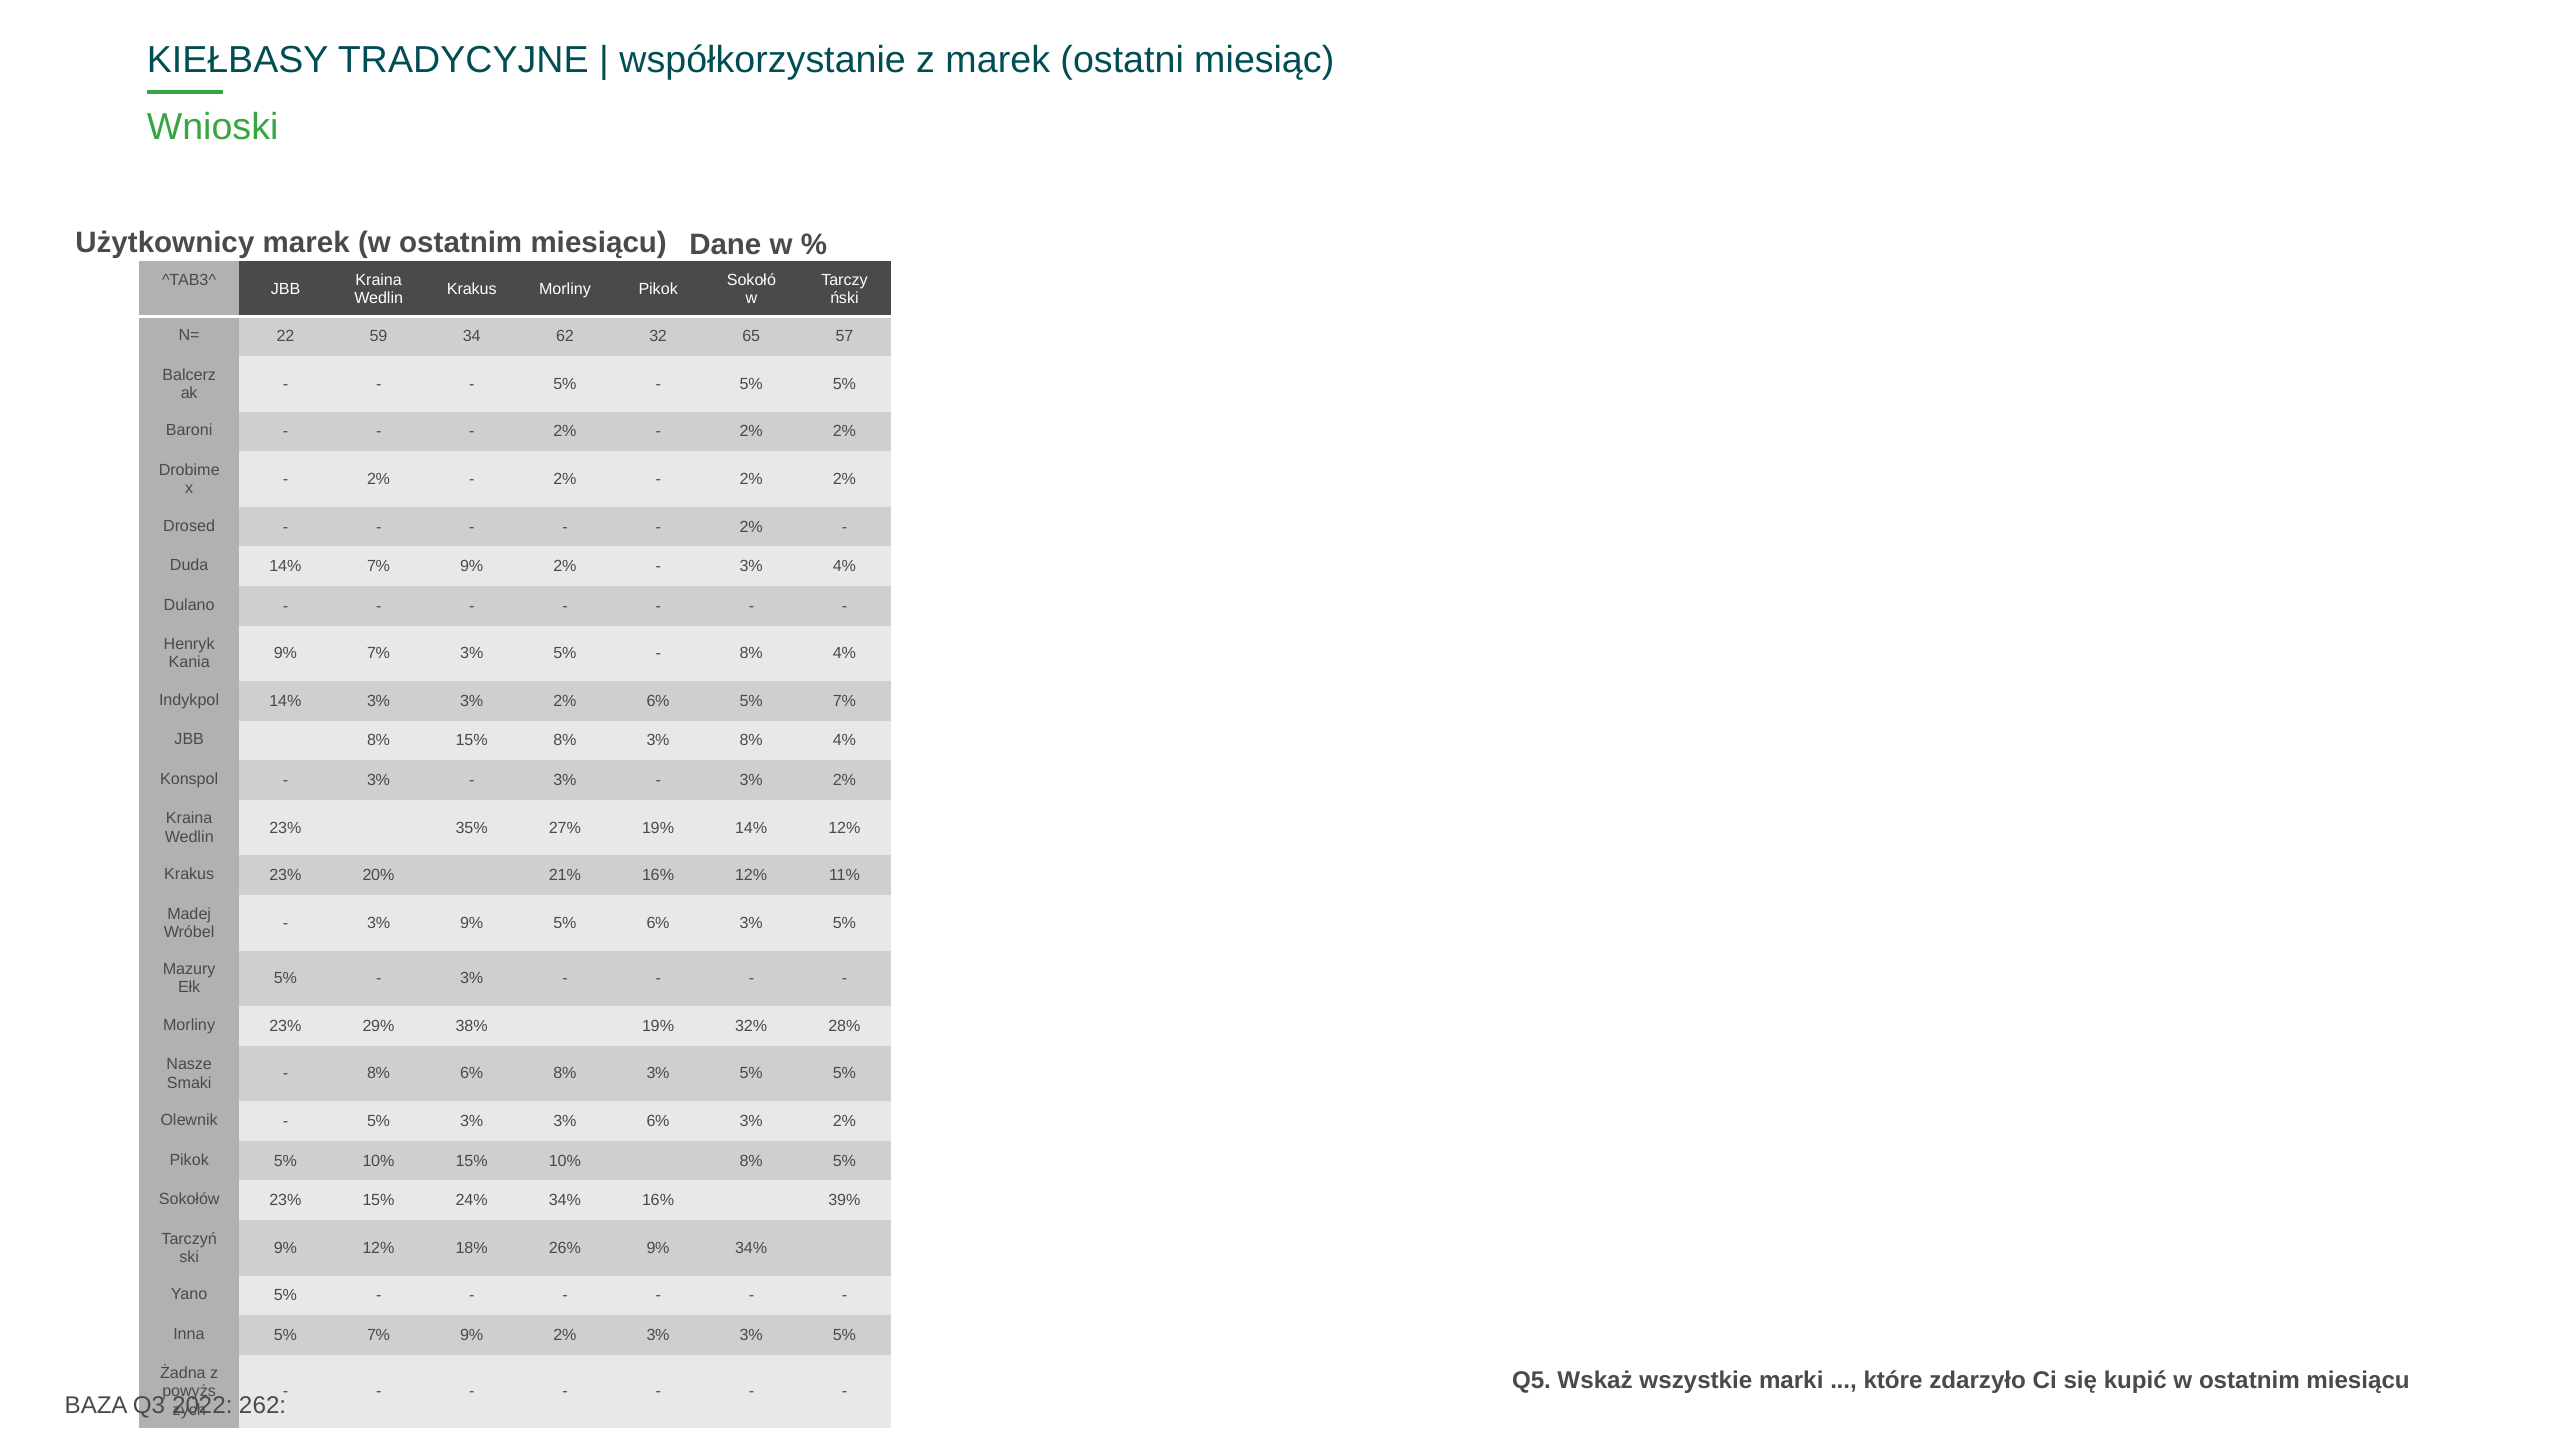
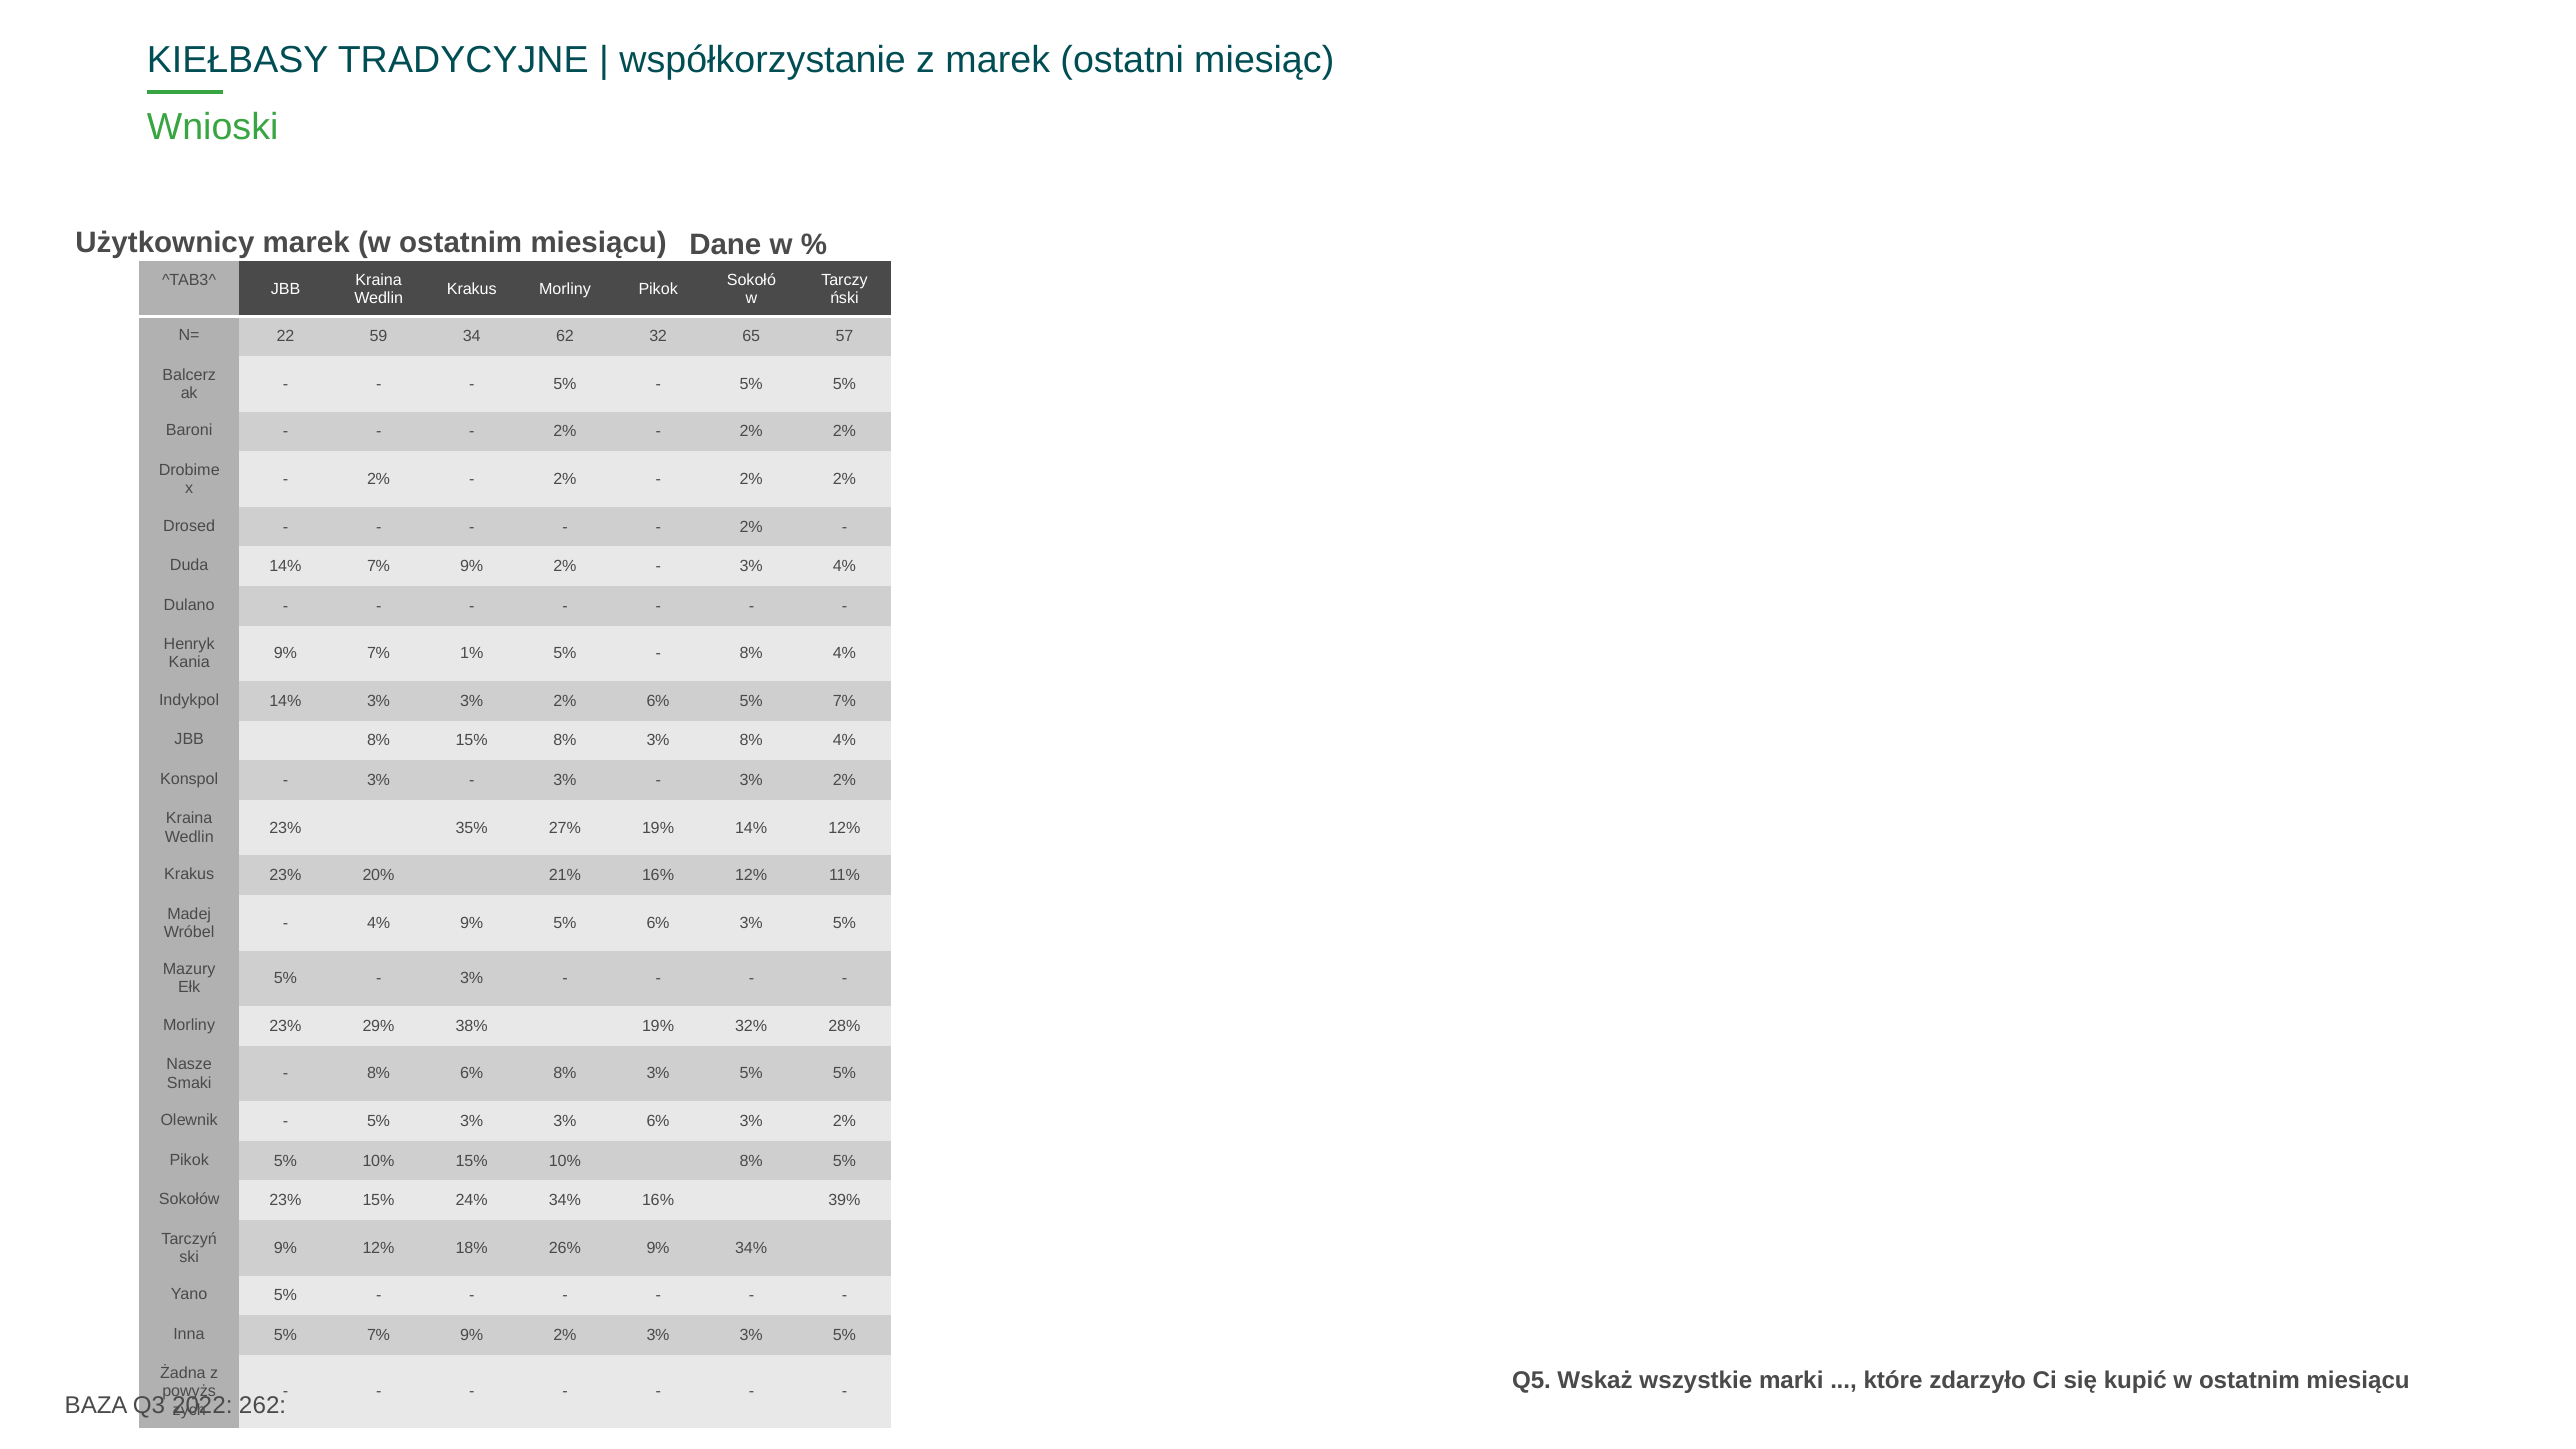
7% 3%: 3% -> 1% (472, 653)
3%: 3% -> 4% (379, 923)
